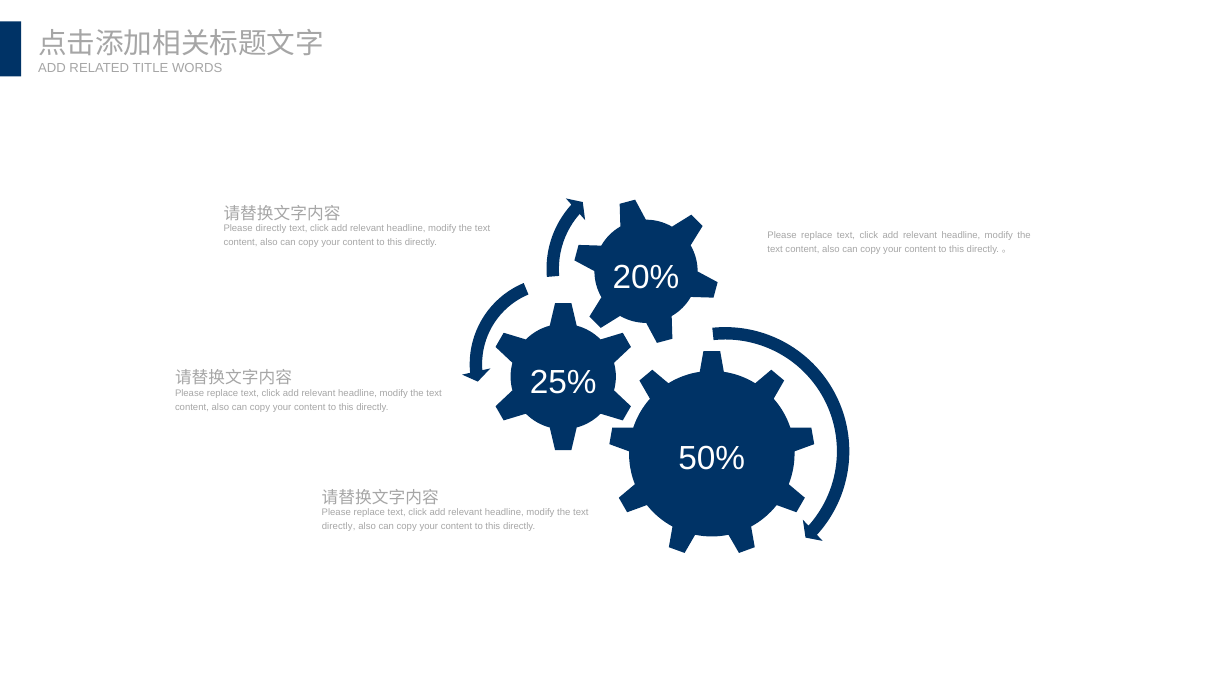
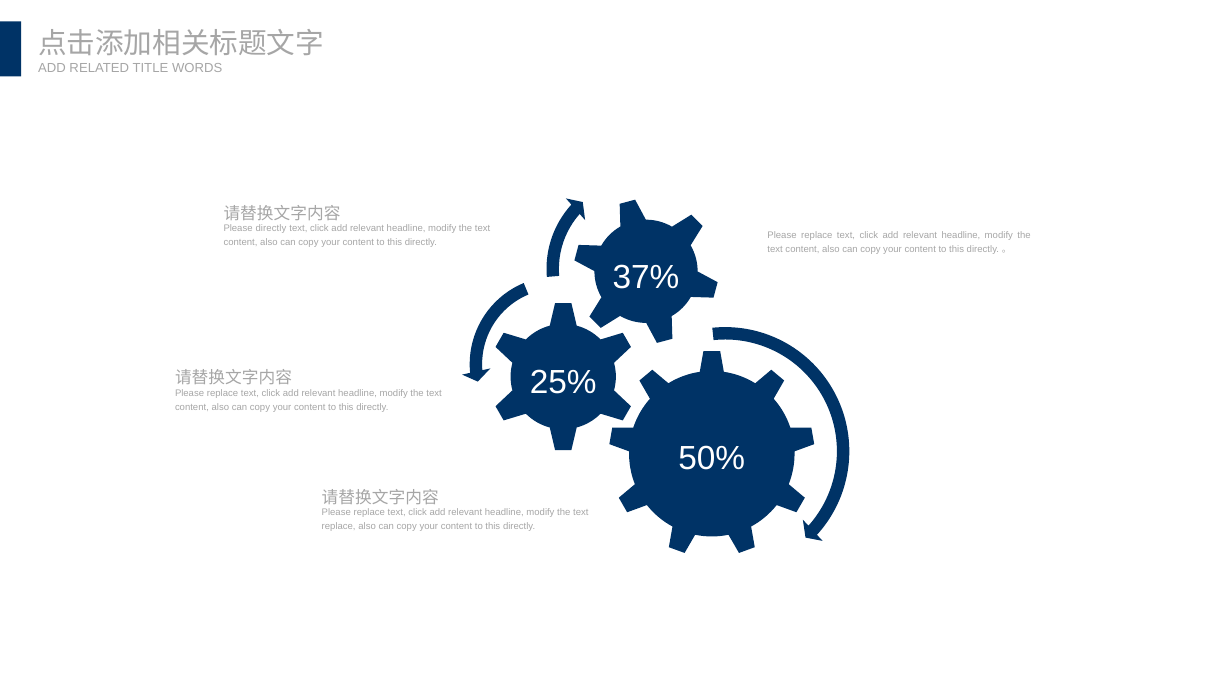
20%: 20% -> 37% (646, 278)
directly: directly -> replace (339, 526)
